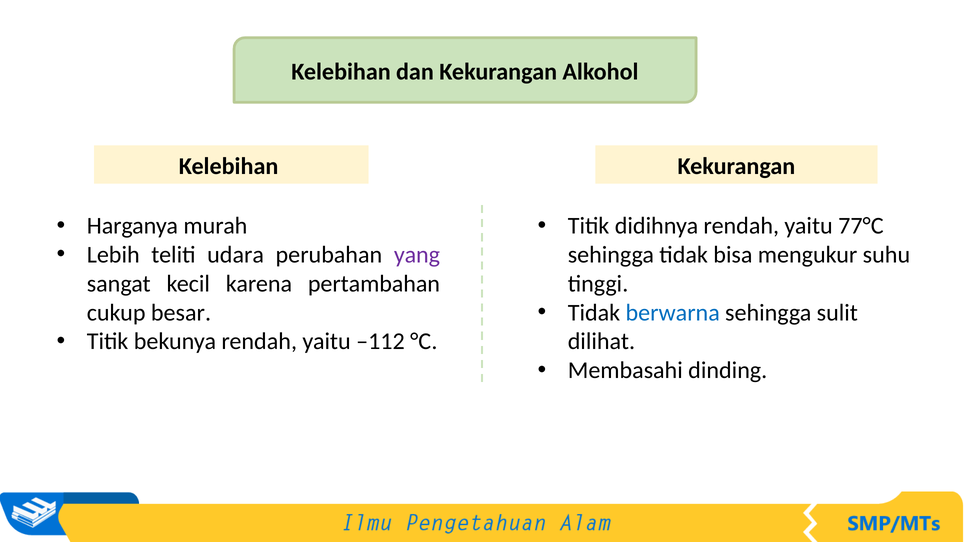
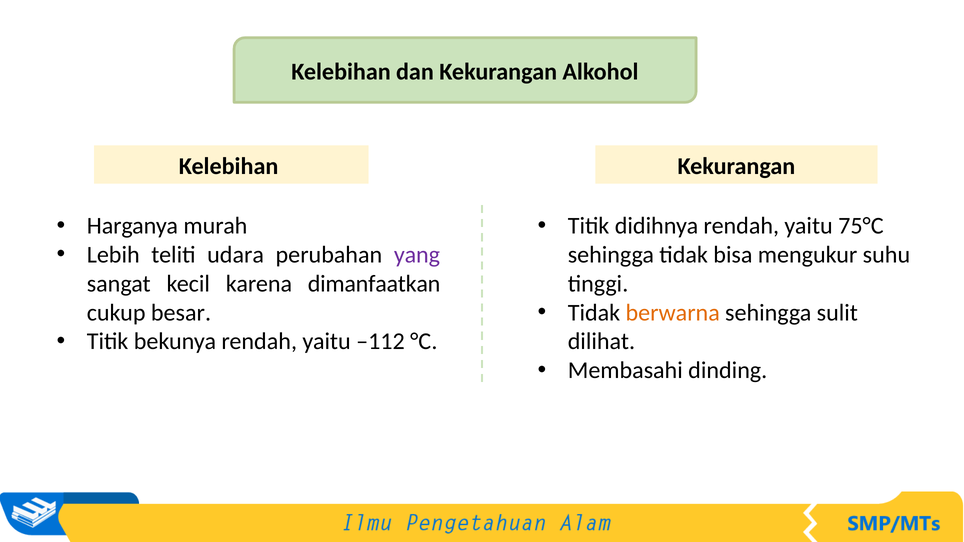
77°C: 77°C -> 75°C (861, 226)
pertambahan: pertambahan -> dimanfaatkan (374, 284)
berwarna colour: blue -> orange (673, 313)
